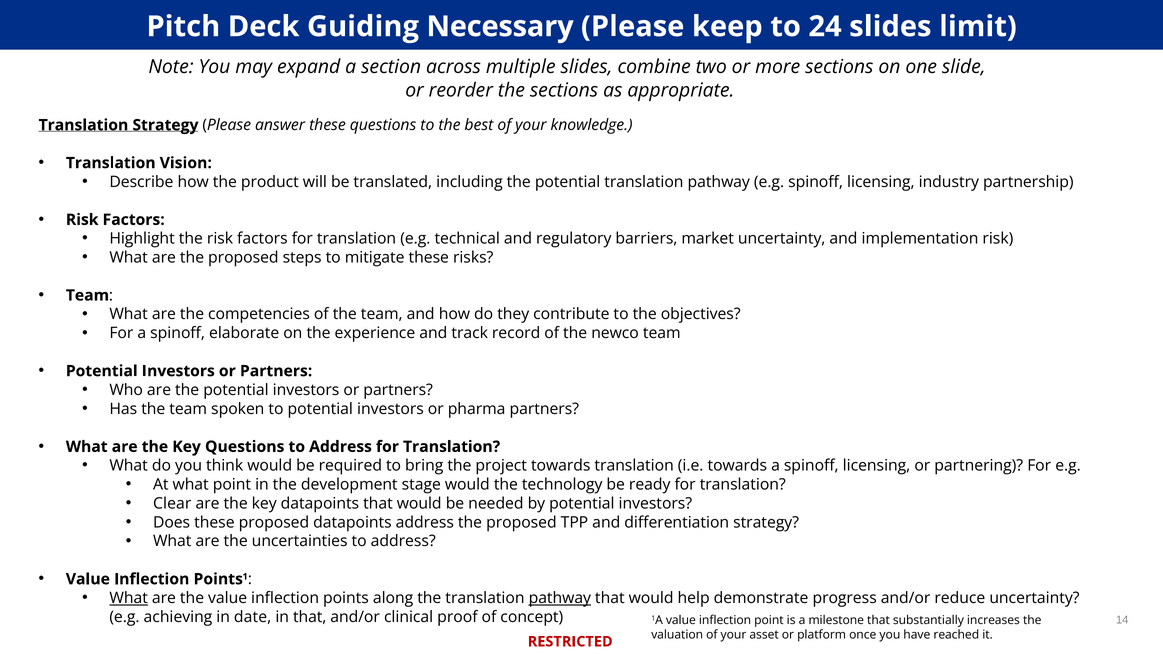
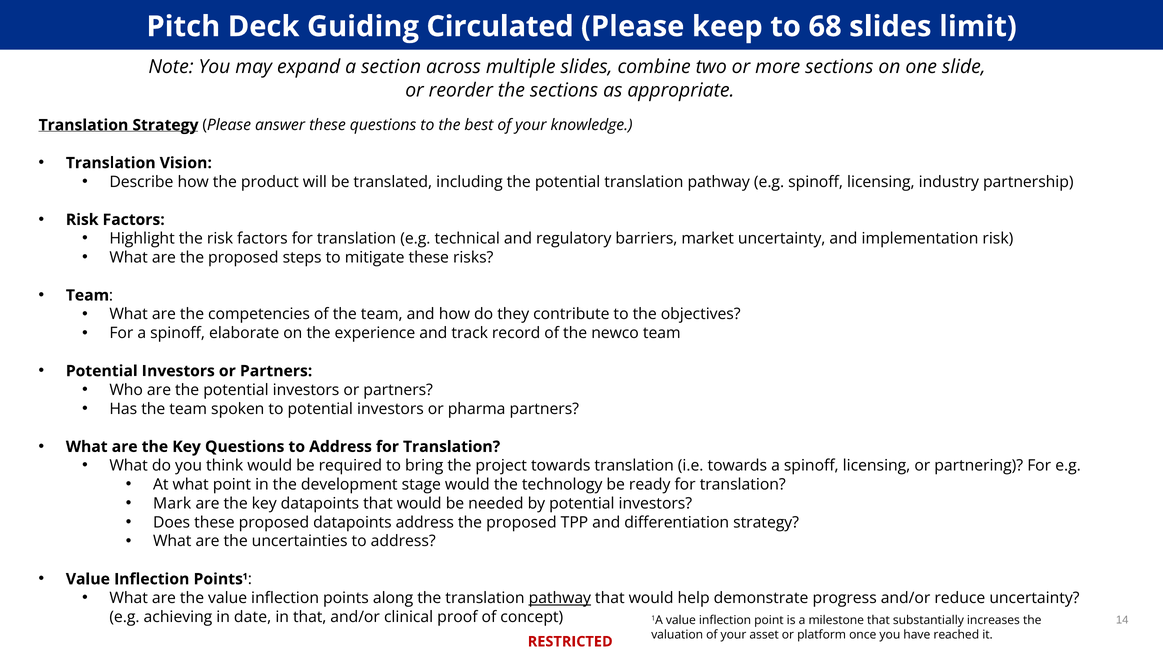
Necessary: Necessary -> Circulated (500, 27)
24: 24 -> 68 (825, 27)
Clear: Clear -> Mark (172, 504)
What underline: present -> none (129, 598)
